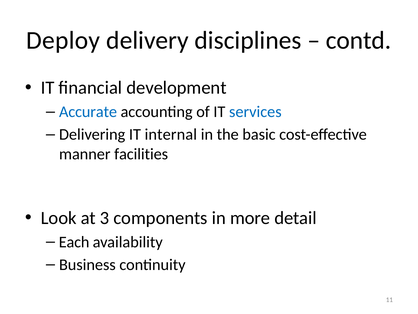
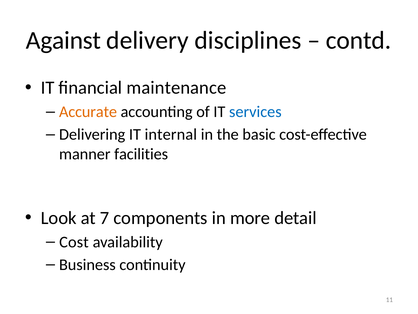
Deploy: Deploy -> Against (63, 40)
development: development -> maintenance (176, 88)
Accurate colour: blue -> orange (88, 112)
3: 3 -> 7 (105, 218)
Each: Each -> Cost (74, 242)
